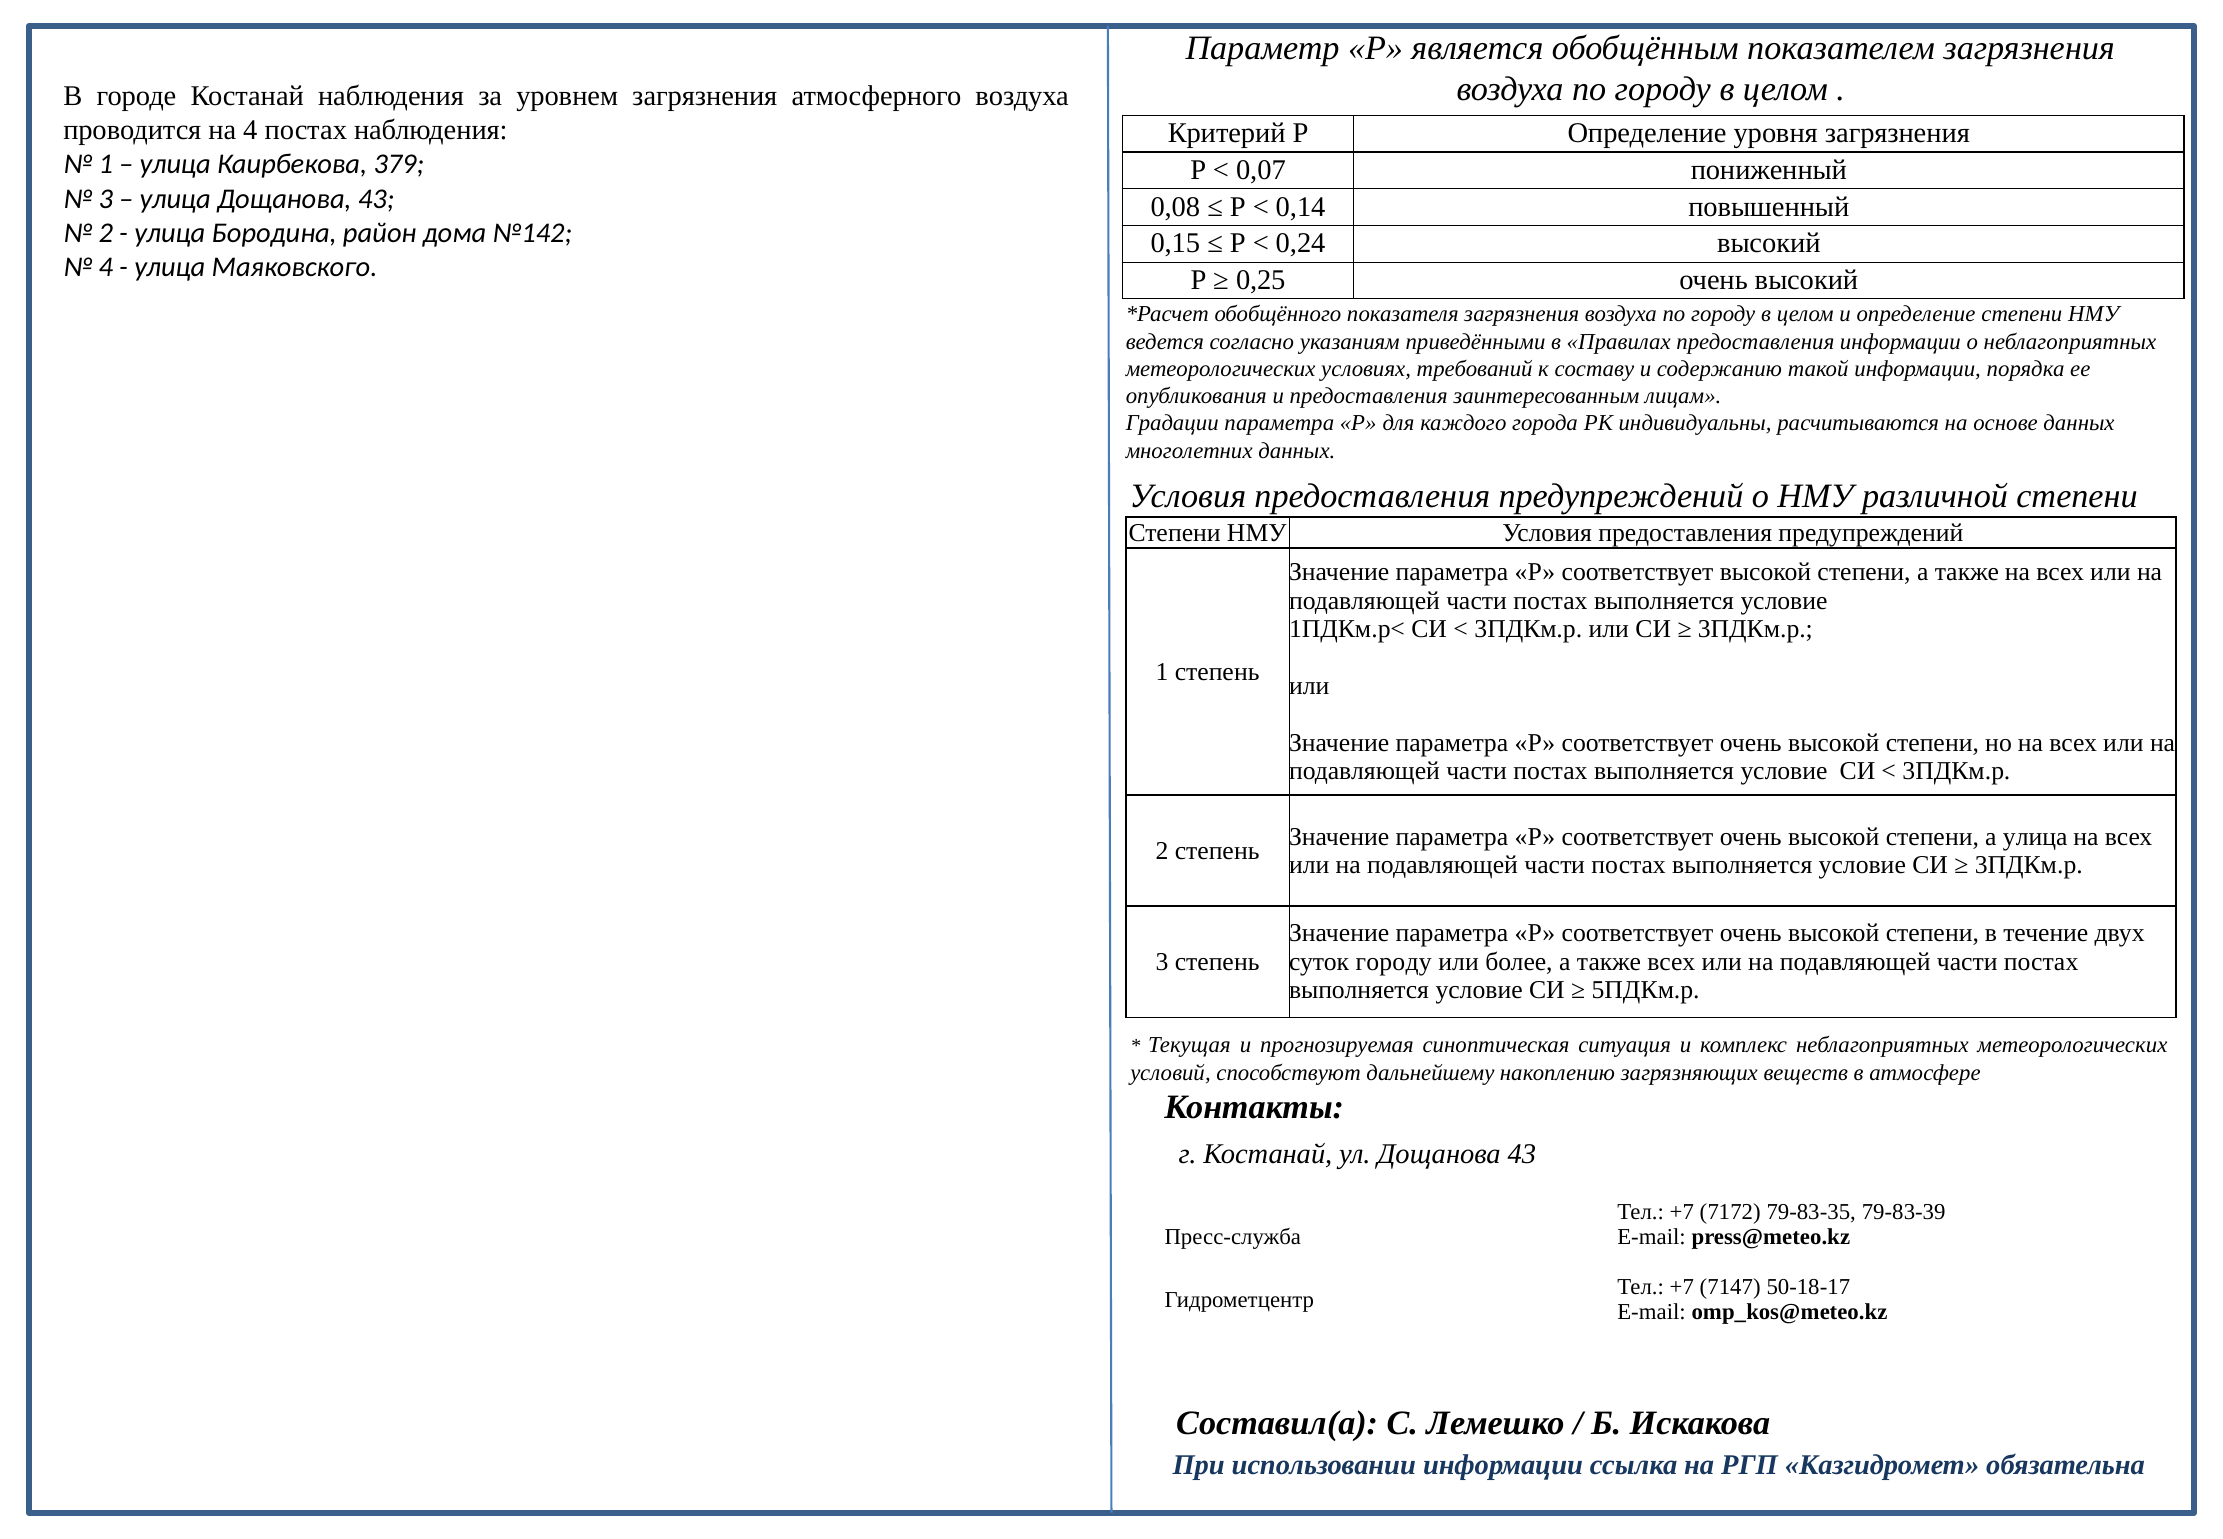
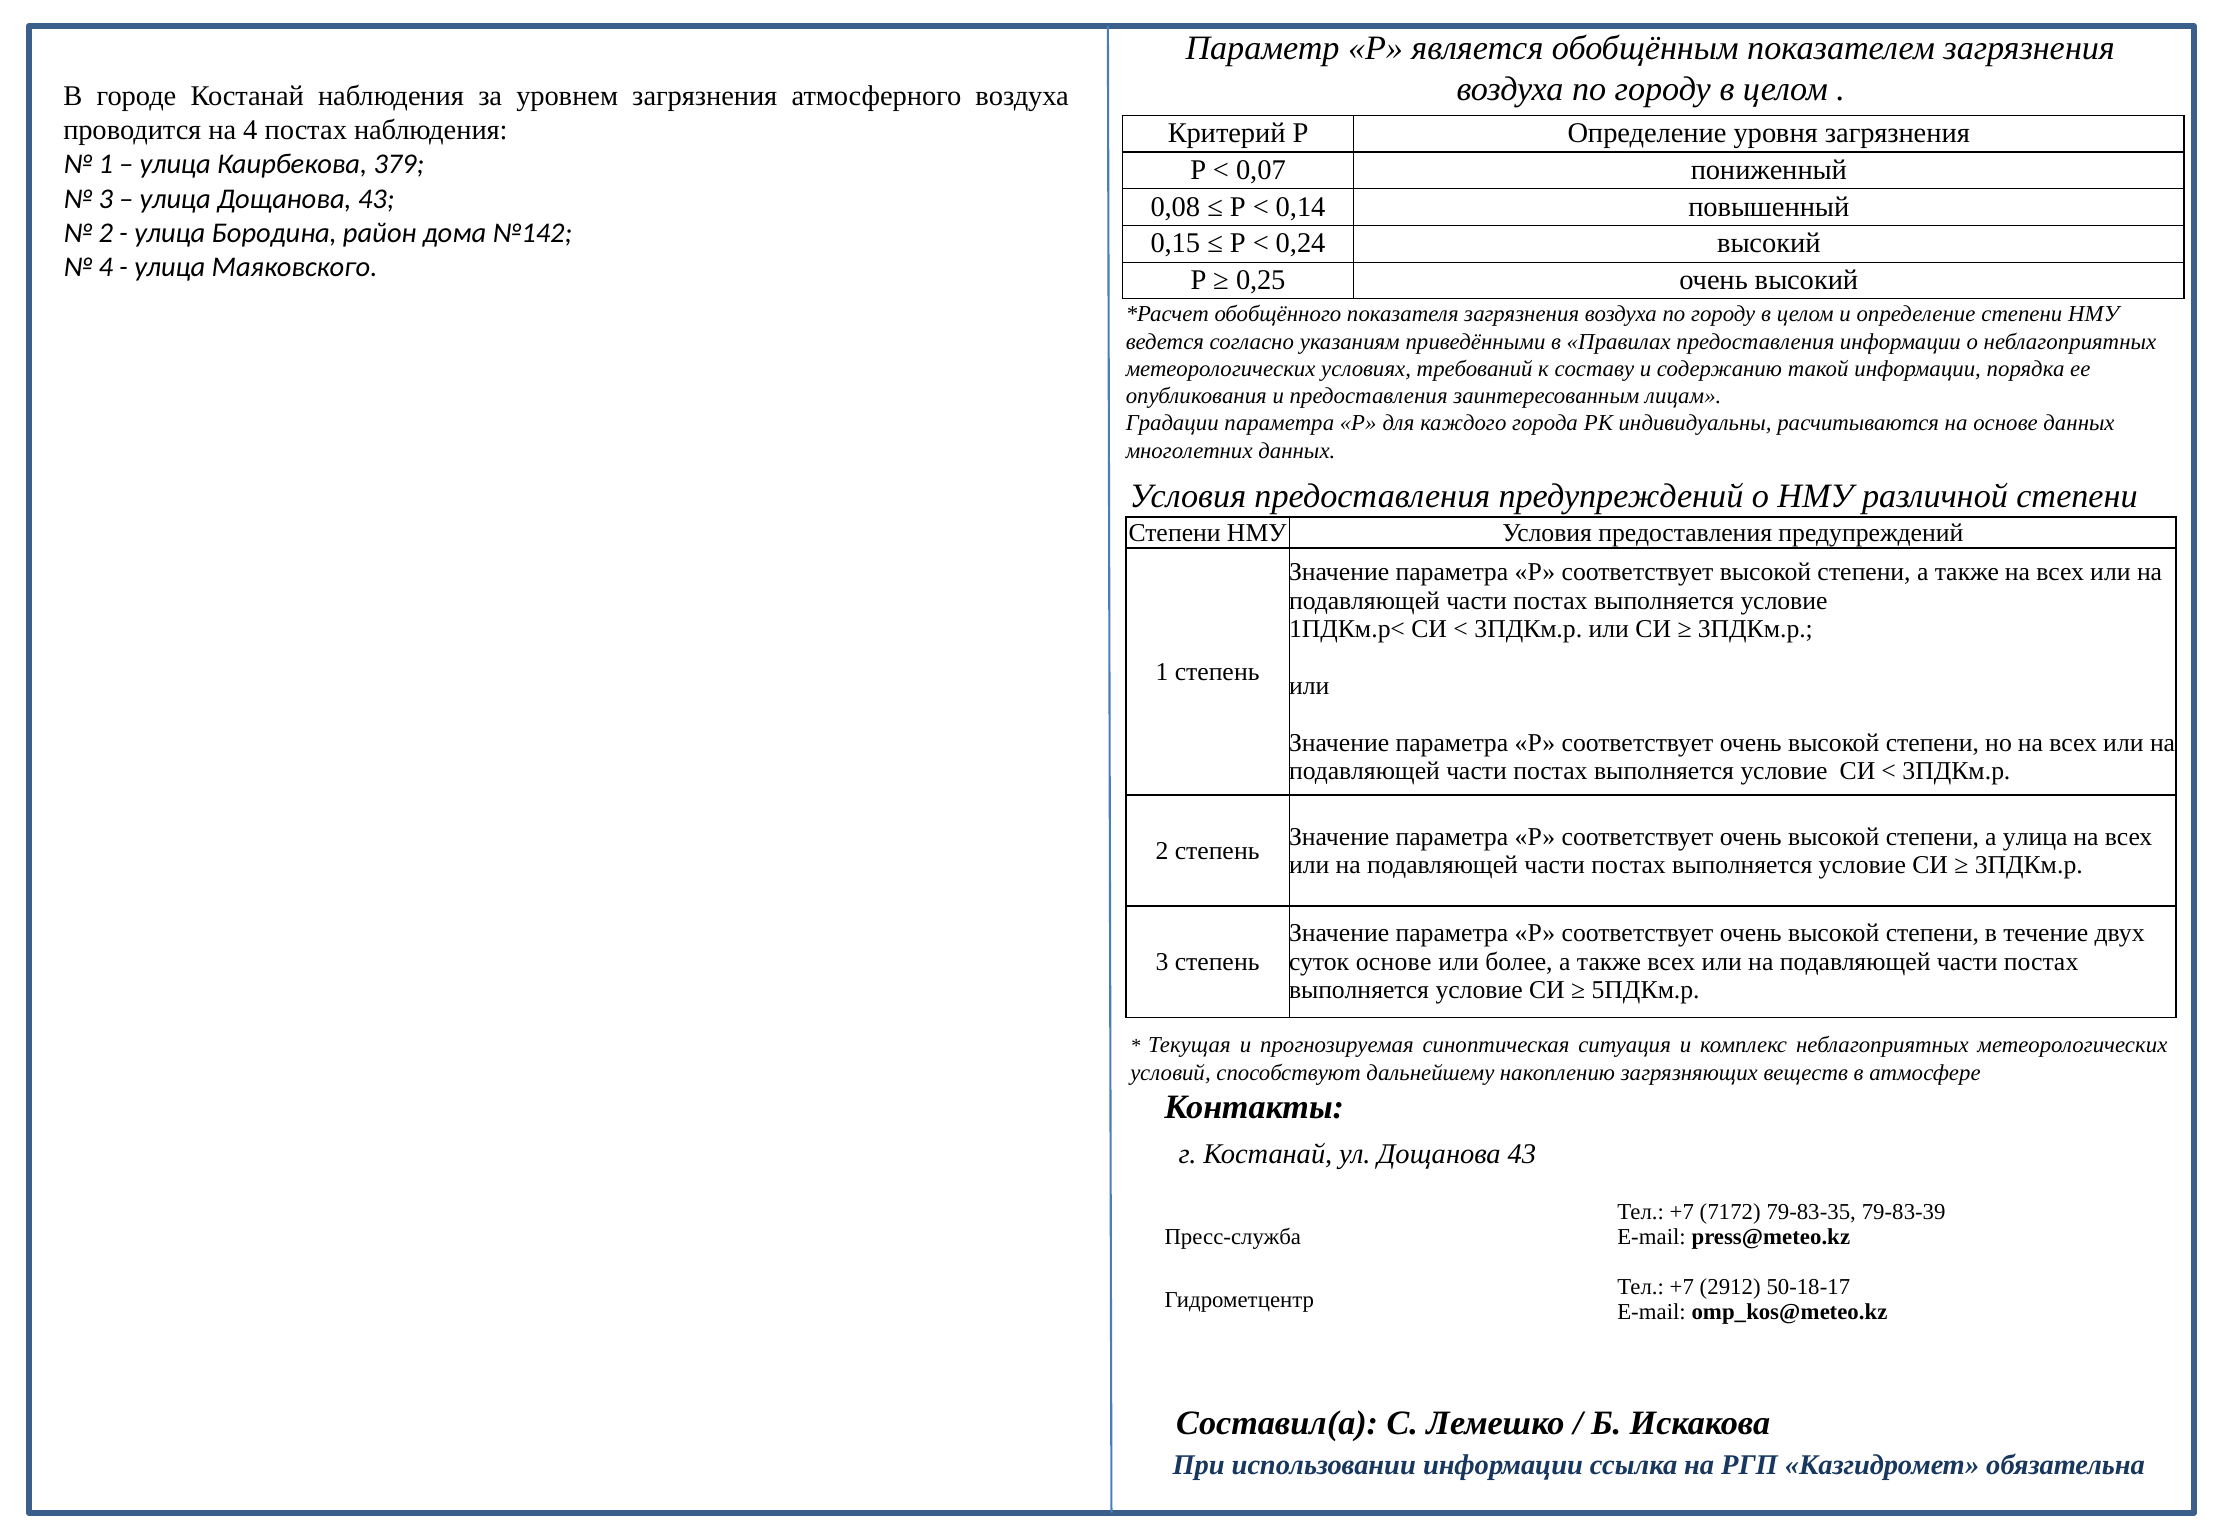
суток городу: городу -> основе (1394, 962)
7147: 7147 -> 2912 (1730, 1287)
